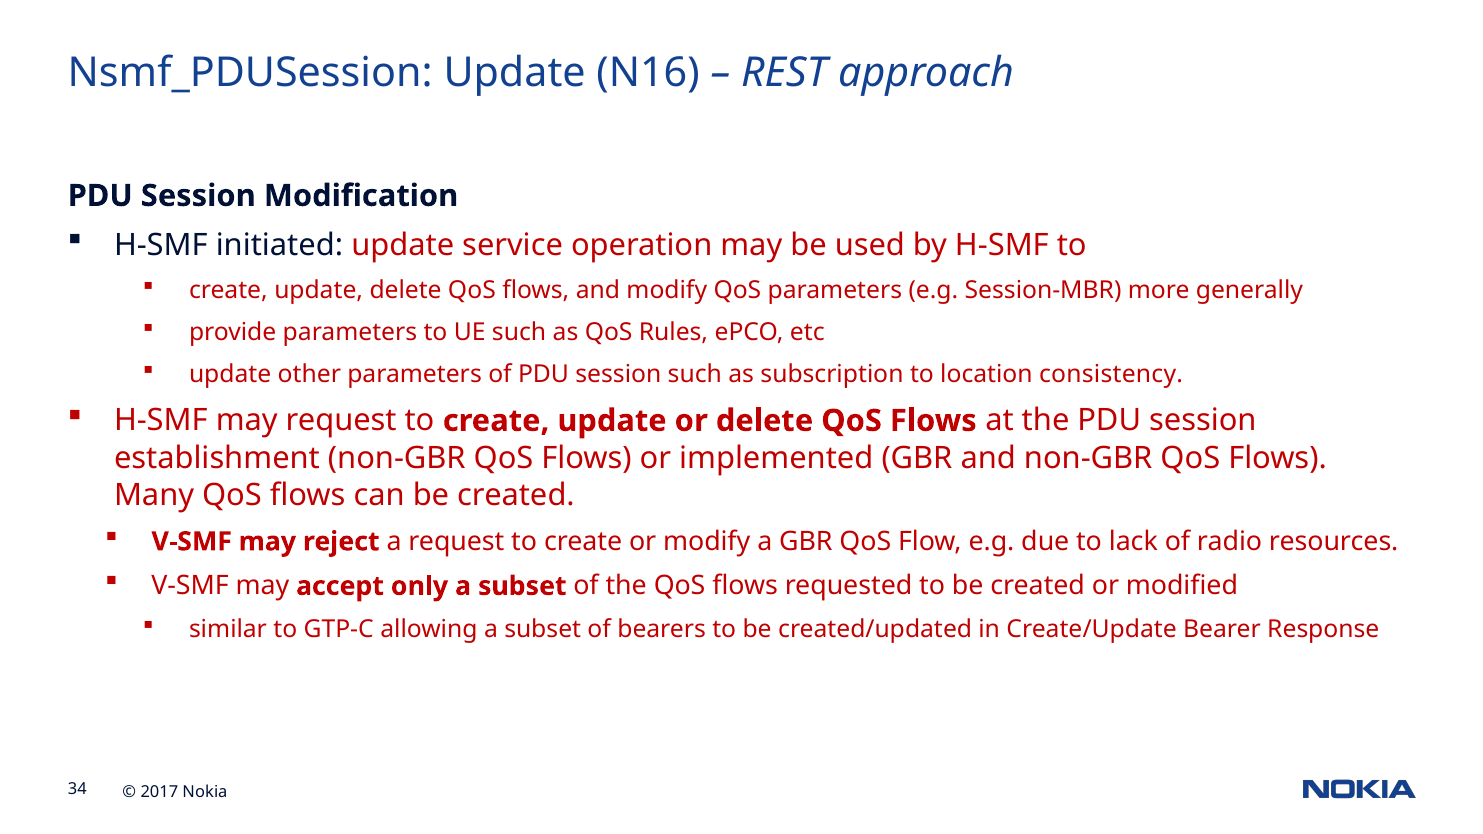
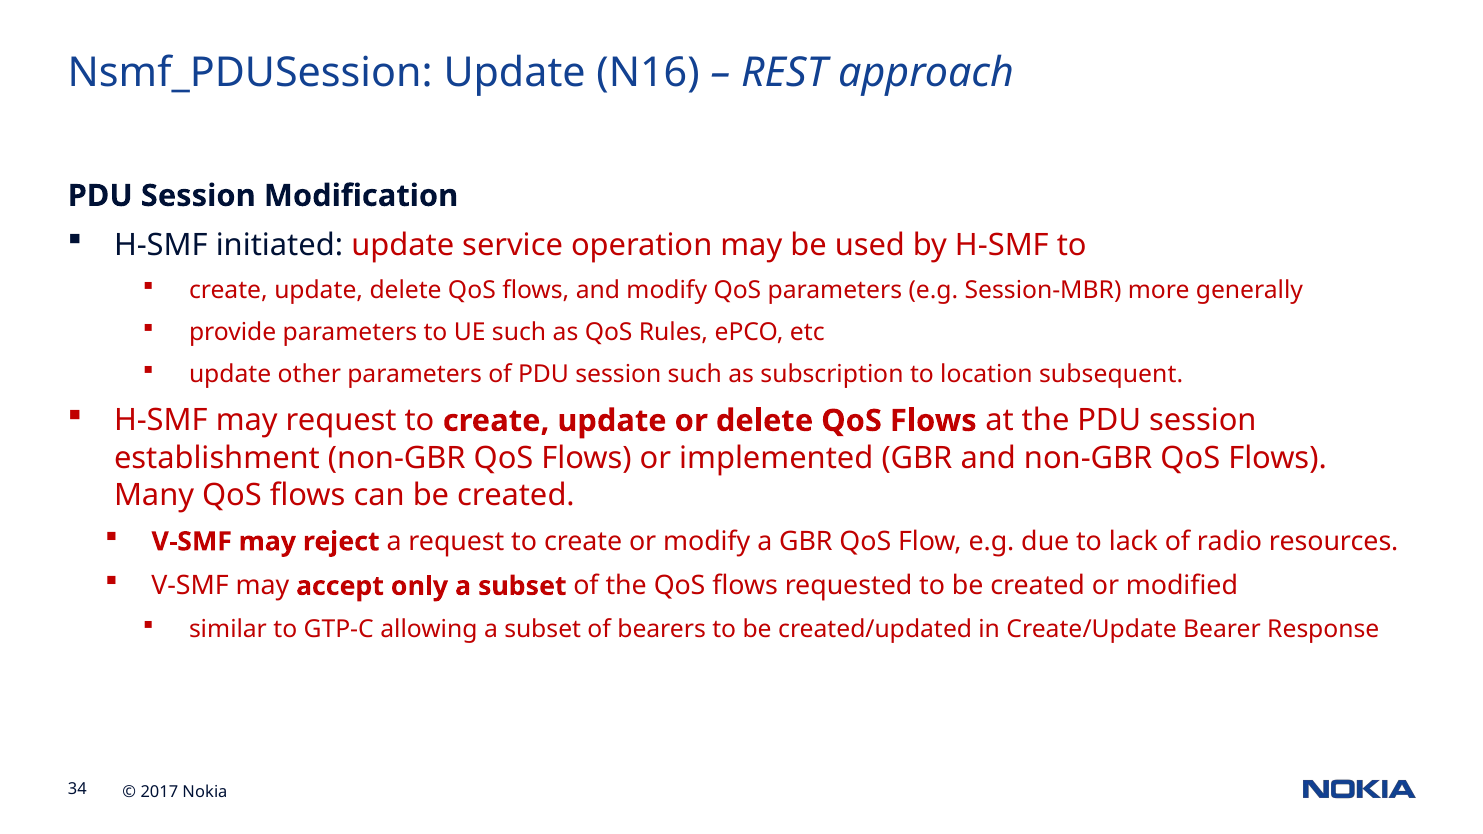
consistency: consistency -> subsequent (1111, 375)
